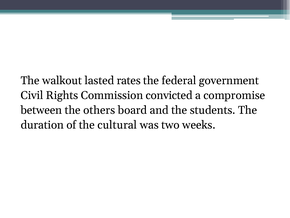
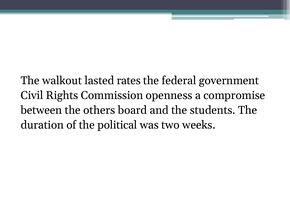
convicted: convicted -> openness (169, 95)
cultural: cultural -> political (117, 125)
